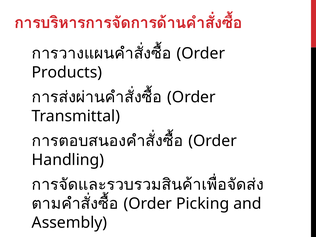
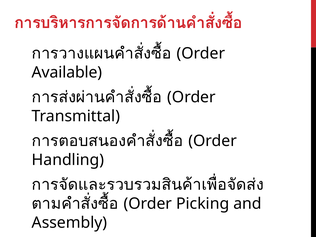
Products: Products -> Available (67, 72)
